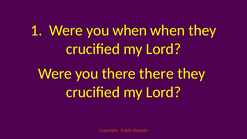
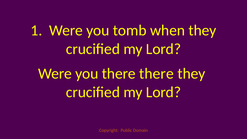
you when: when -> tomb (130, 30)
